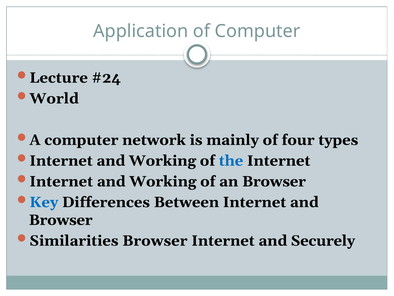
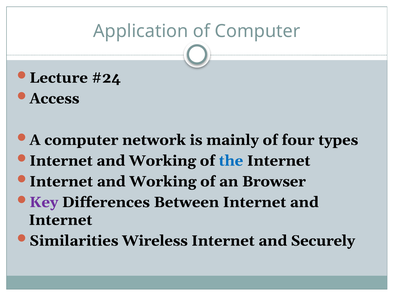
World: World -> Access (54, 98)
Key colour: blue -> purple (44, 202)
Browser: Browser -> Internet (61, 220)
Similarities Browser: Browser -> Wireless (155, 240)
